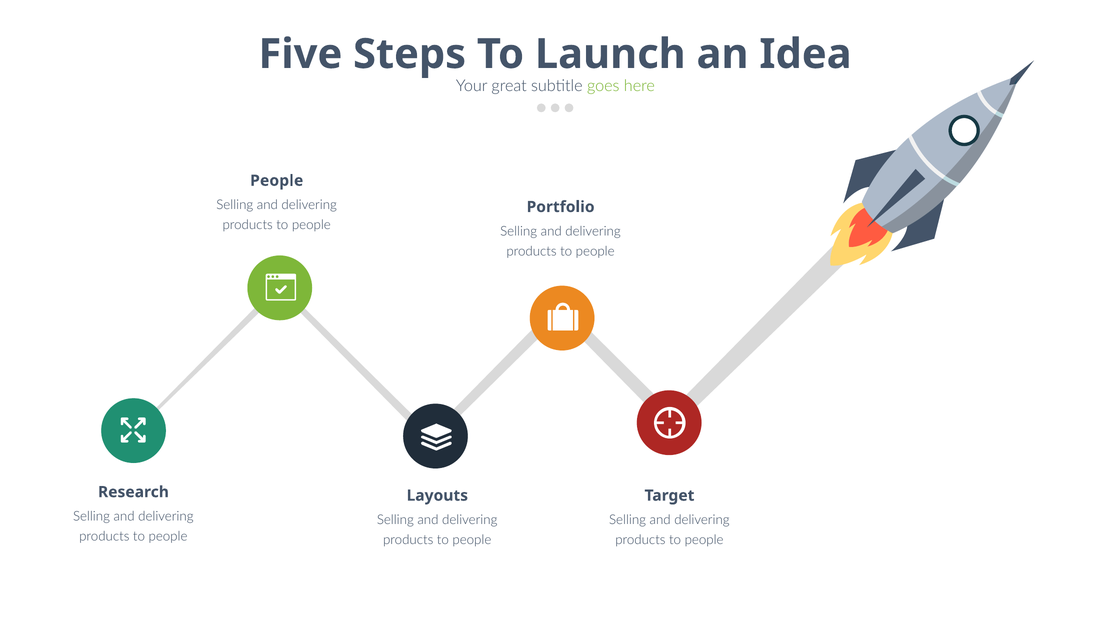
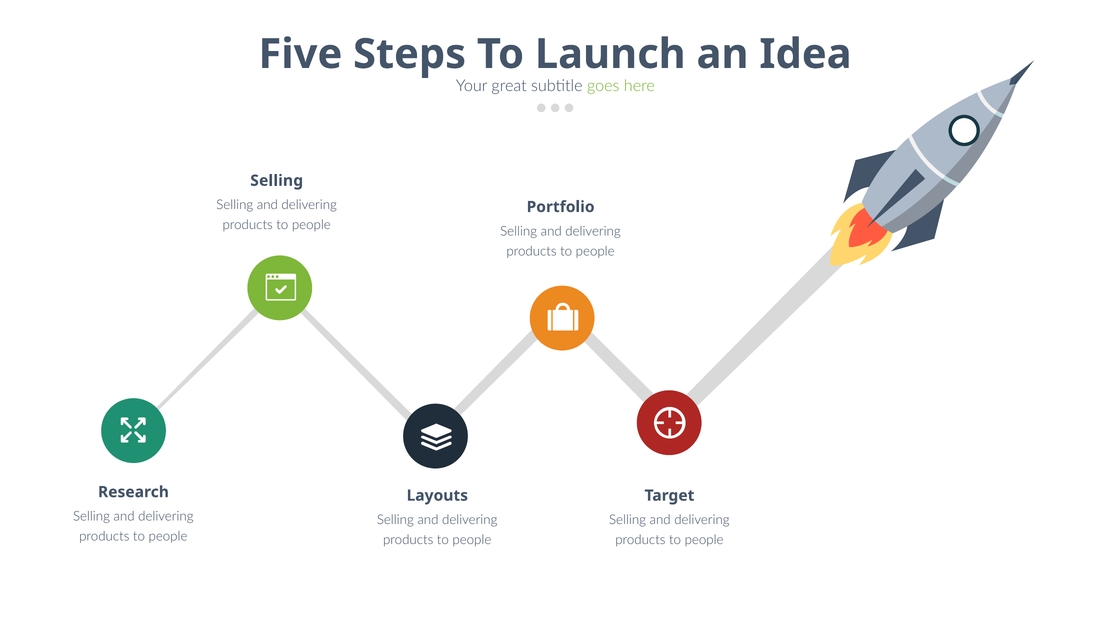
People: People -> Selling (277, 181)
